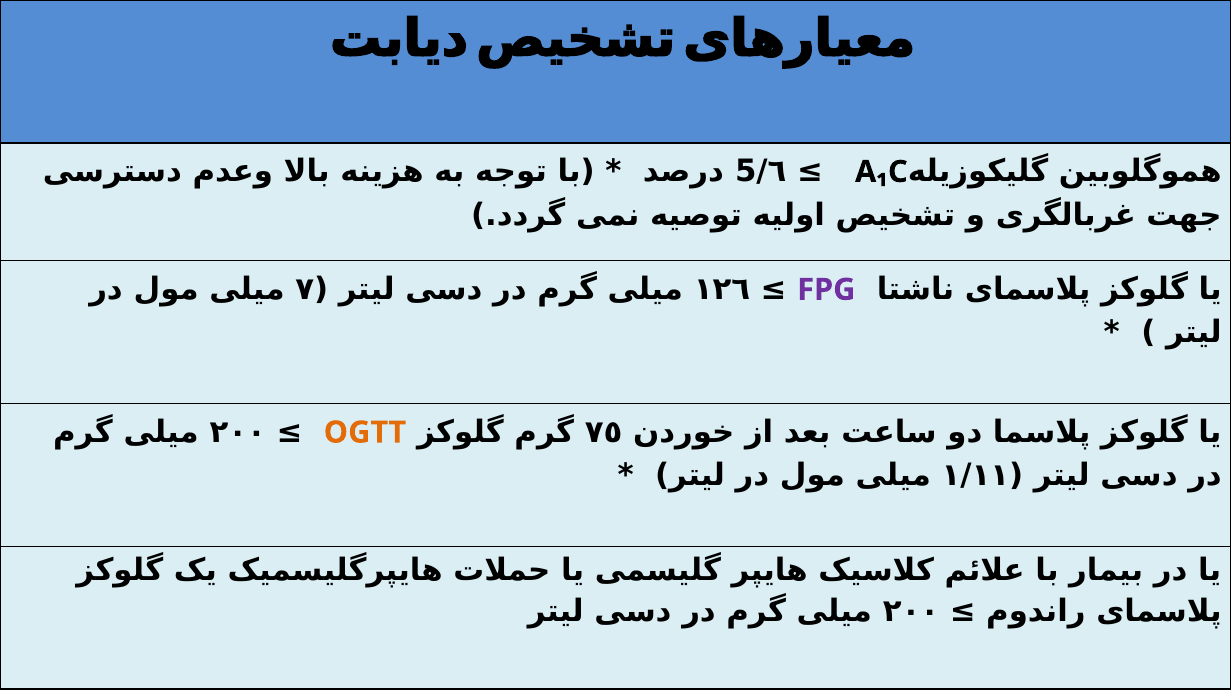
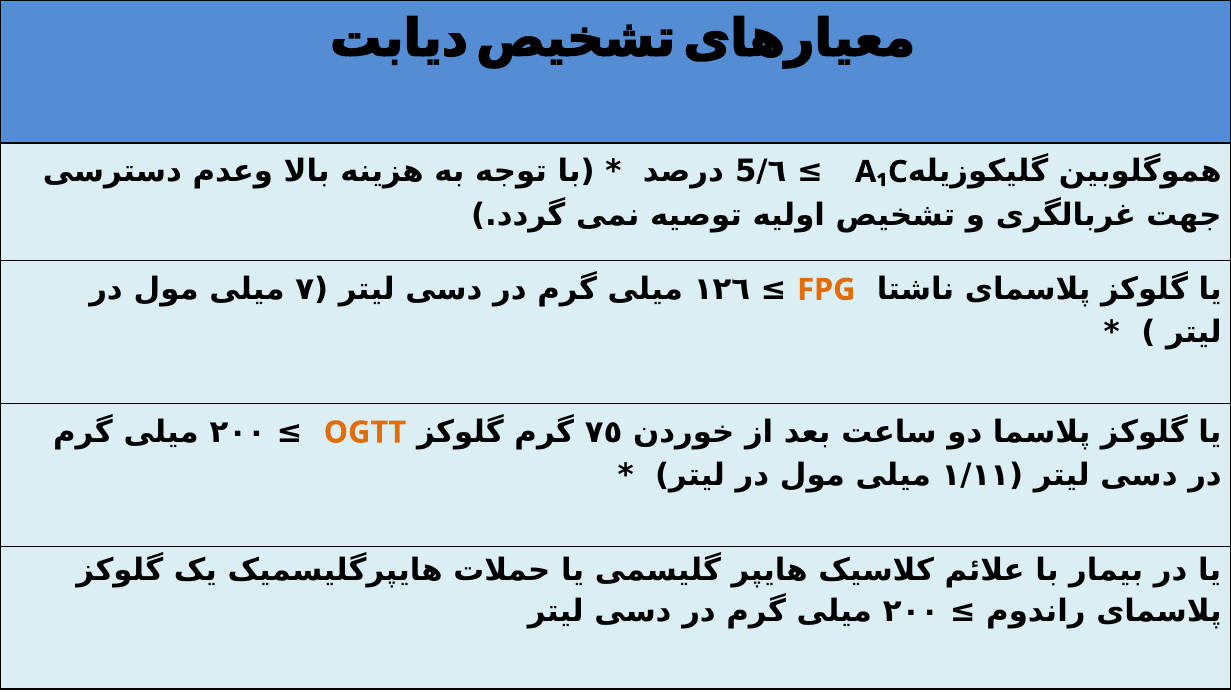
FPG colour: purple -> orange (826, 289)
